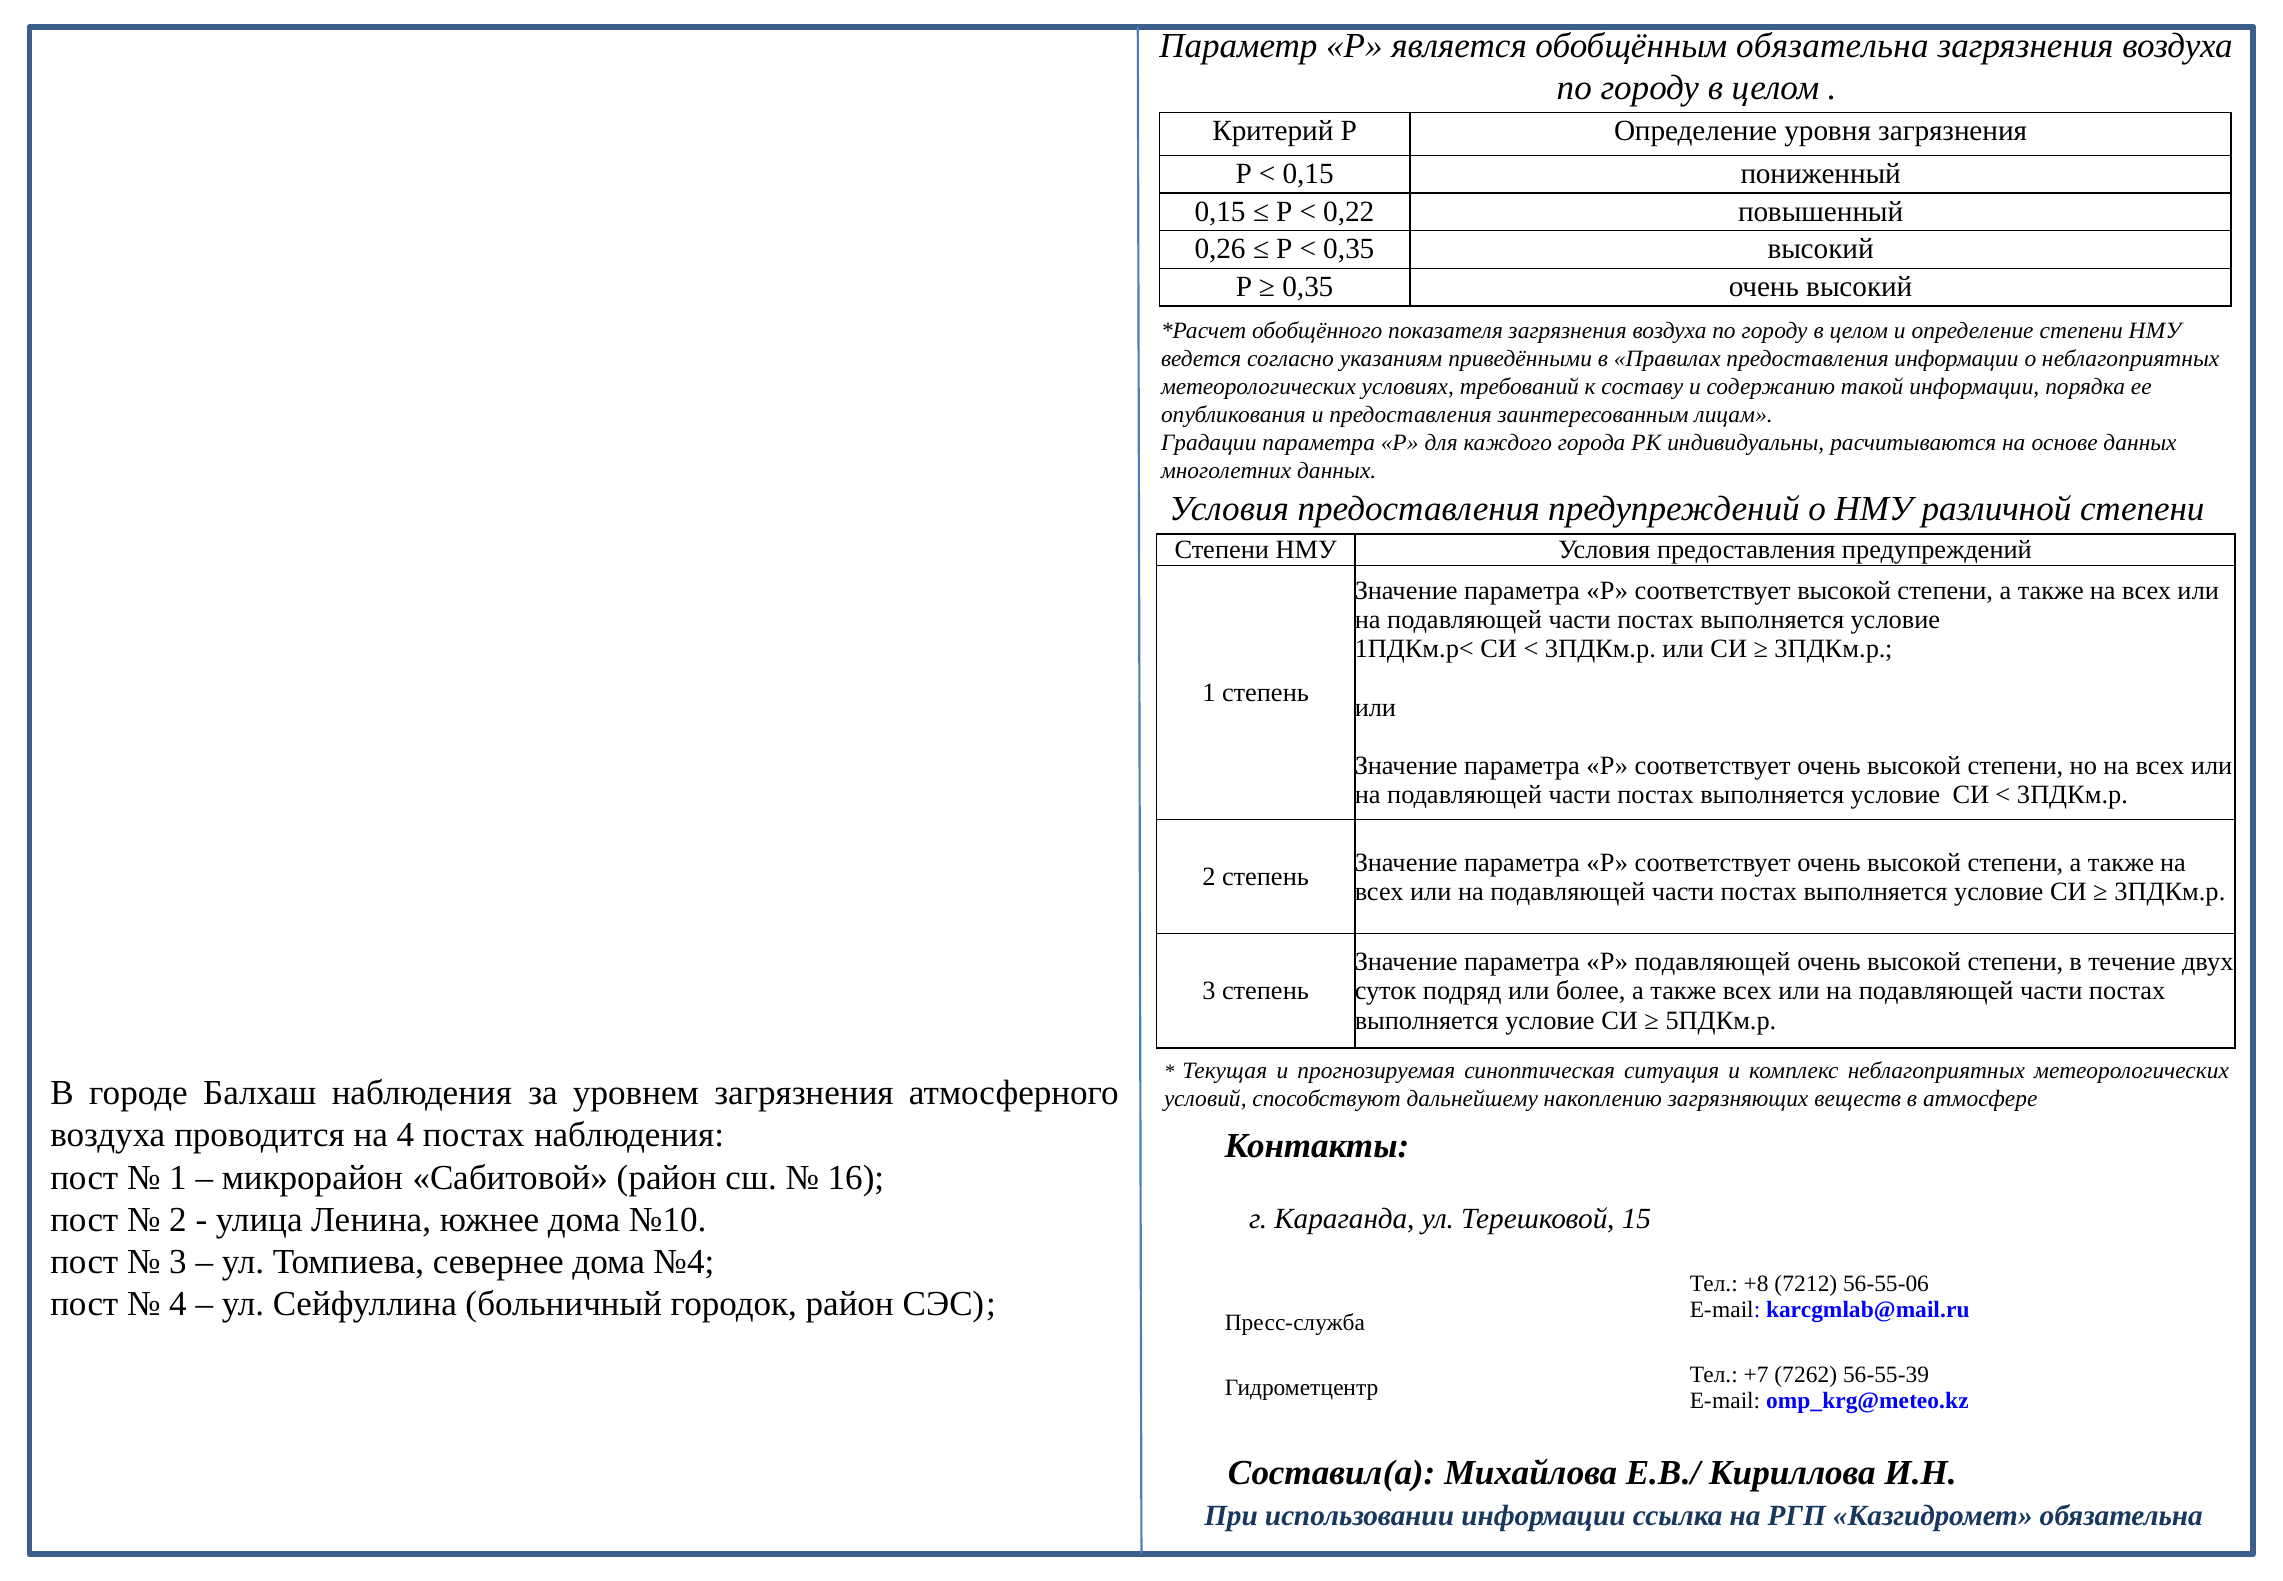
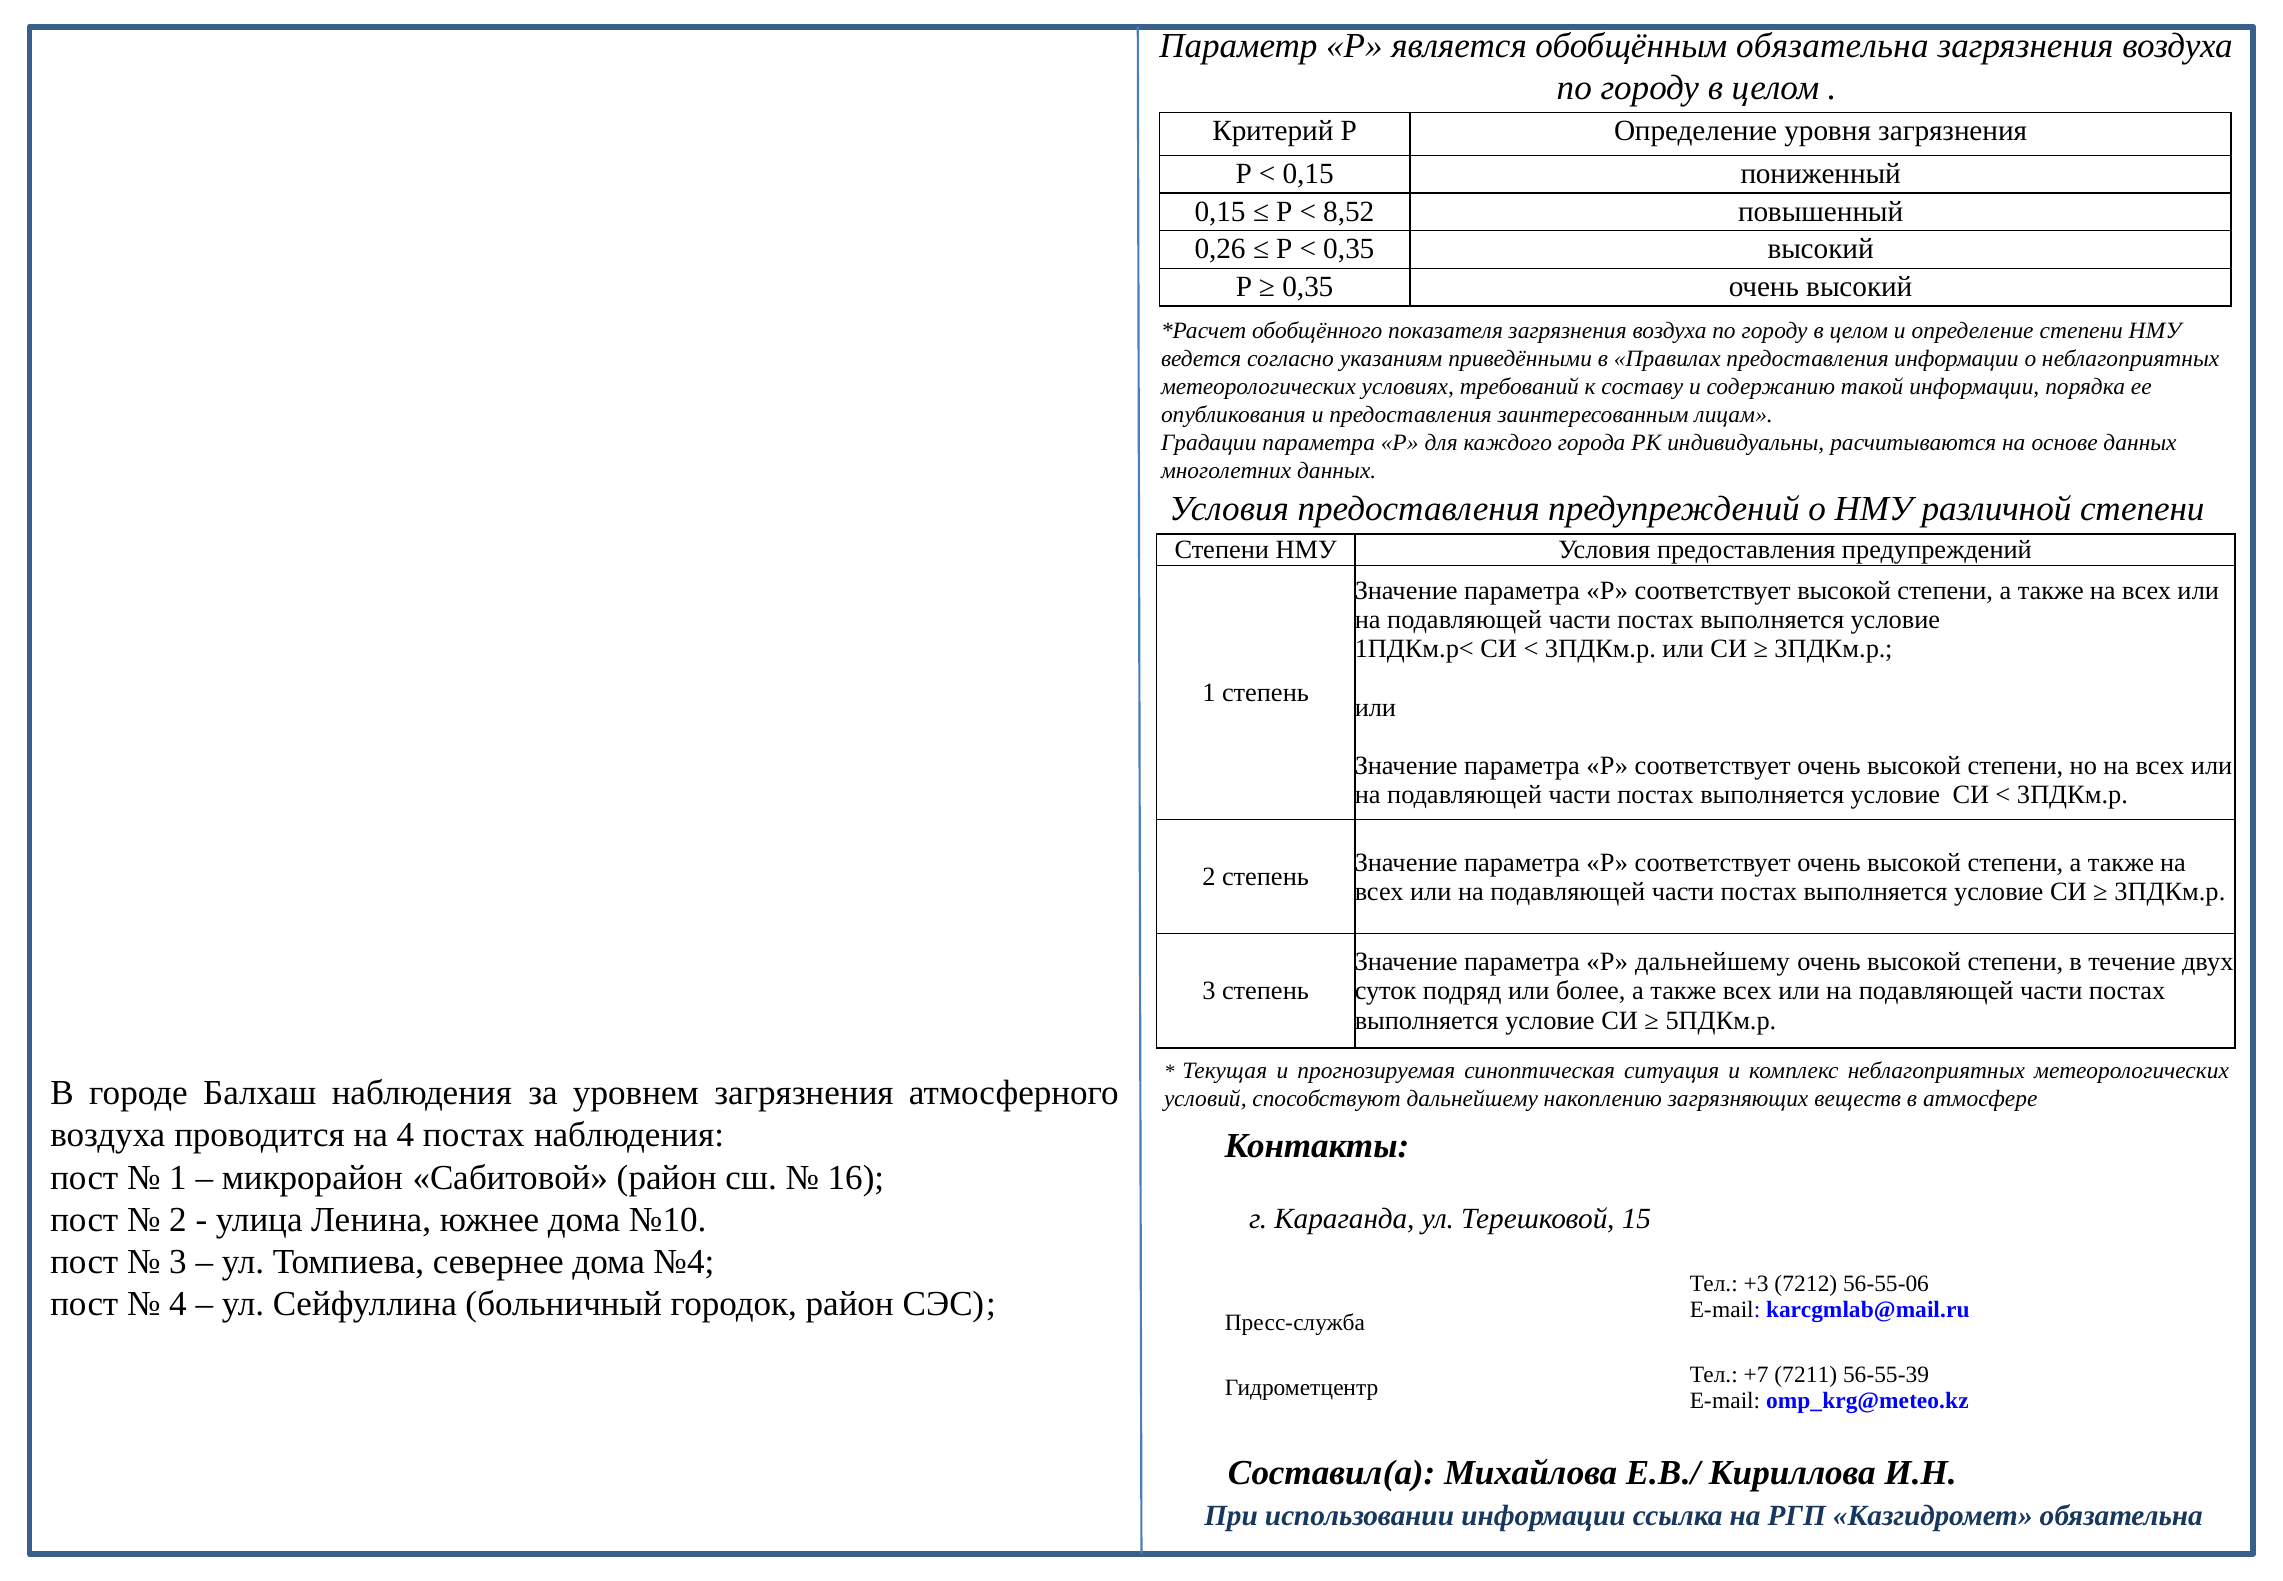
0,22: 0,22 -> 8,52 (1349, 212)
Р подавляющей: подавляющей -> дальнейшему (1712, 962)
+8: +8 -> +3 (1756, 1283)
7262: 7262 -> 7211 (1806, 1375)
